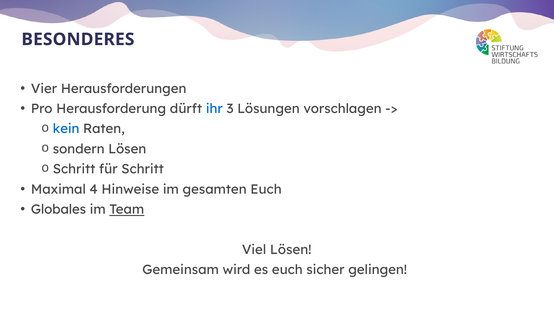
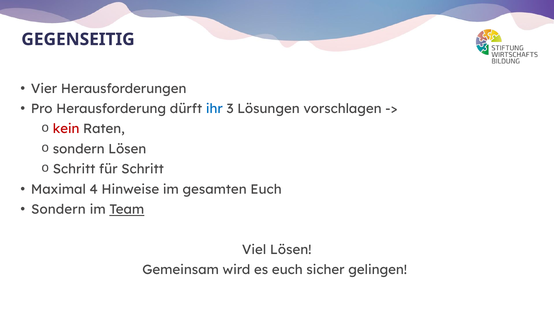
BESONDERES: BESONDERES -> GEGENSEITIG (78, 39)
kein colour: blue -> red (66, 129)
Globales: Globales -> Sondern (58, 209)
